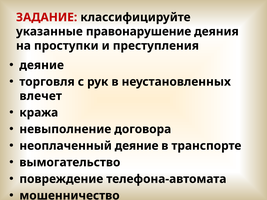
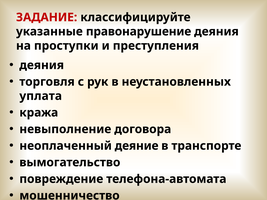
деяние: деяние -> деяния (42, 65)
влечет: влечет -> уплата (41, 96)
